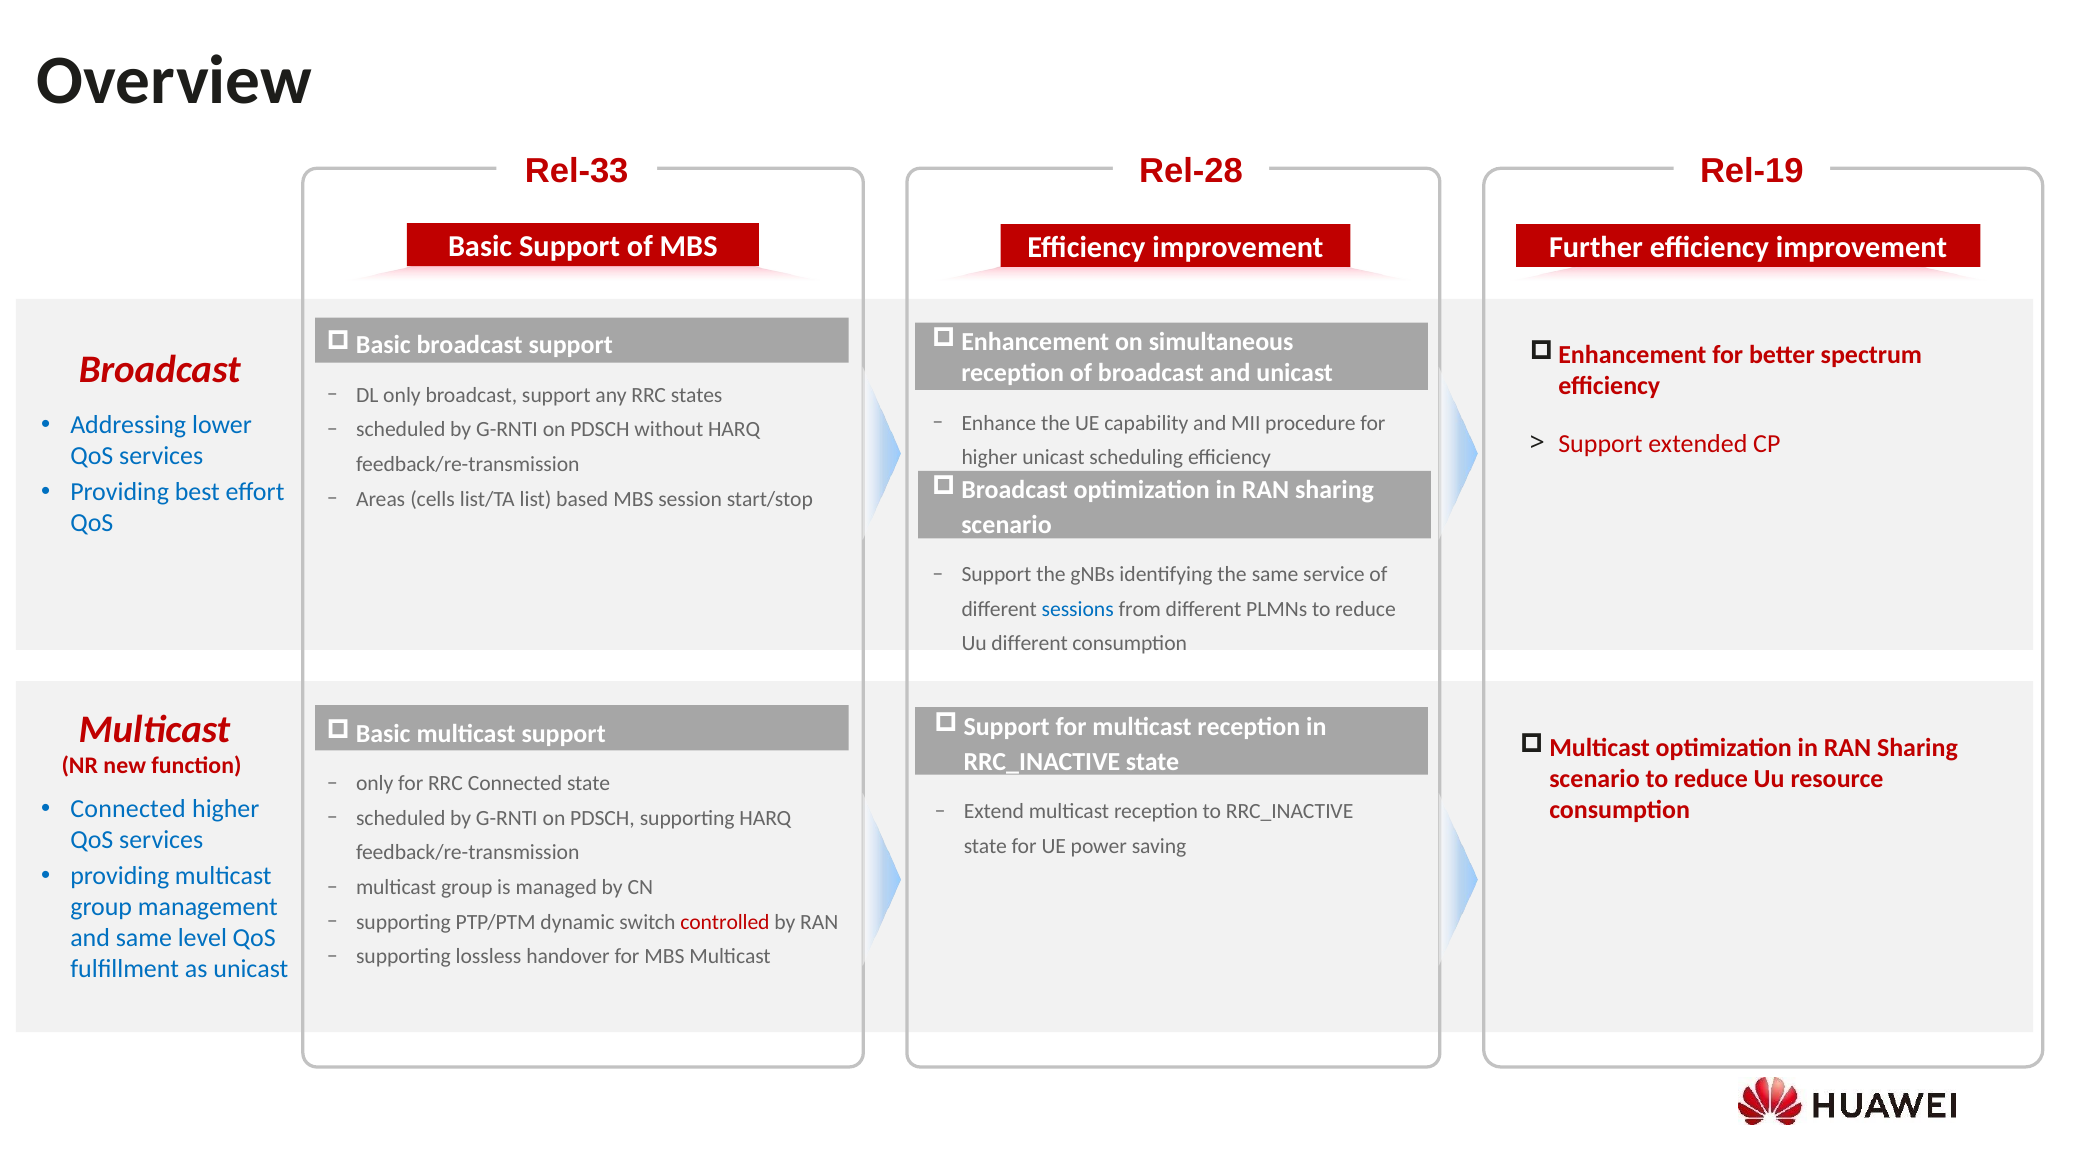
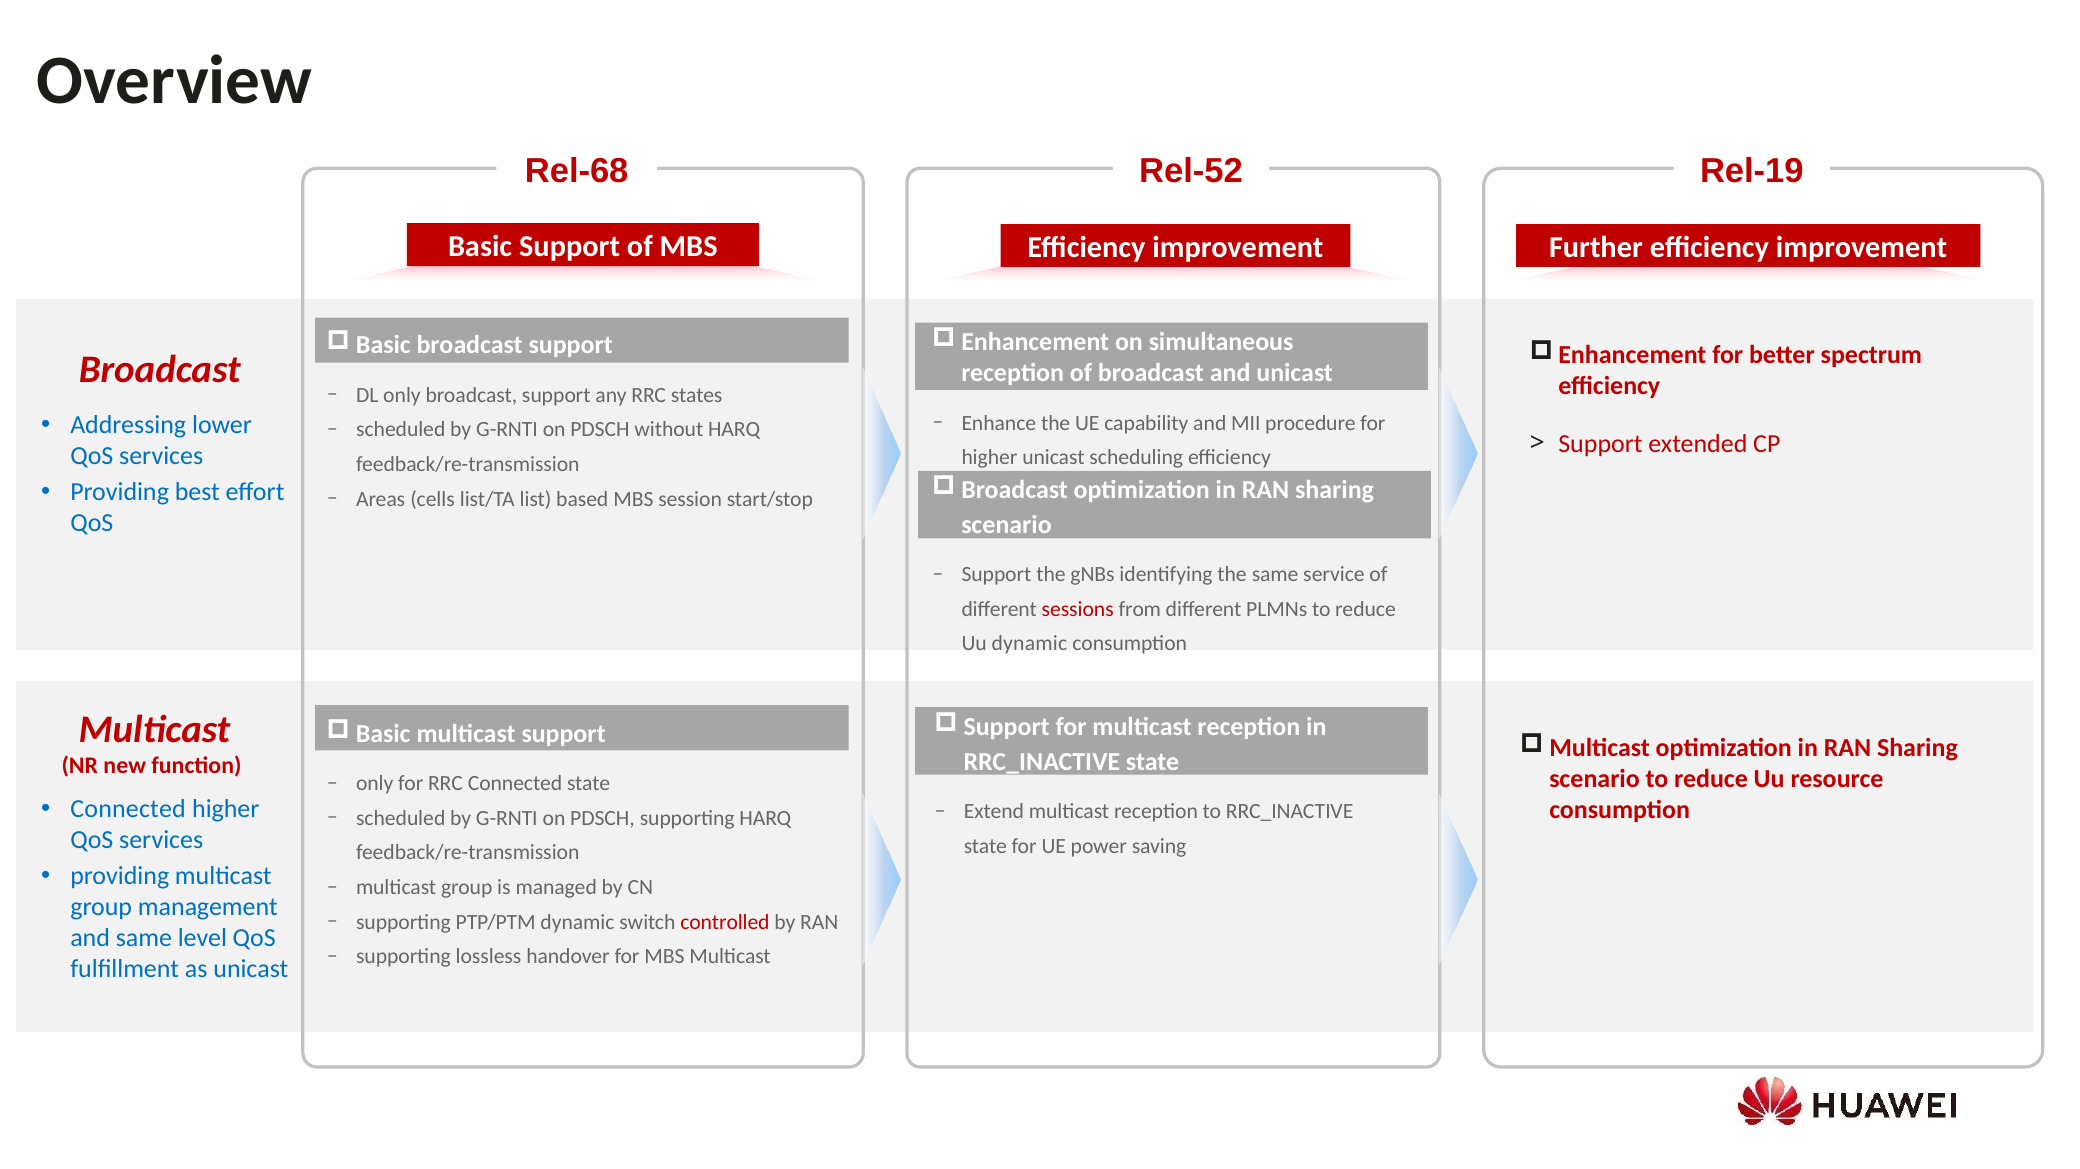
Rel-33: Rel-33 -> Rel-68 (577, 171)
Rel-28: Rel-28 -> Rel-52 (1191, 171)
sessions colour: blue -> red (1078, 609)
Uu different: different -> dynamic (1029, 644)
